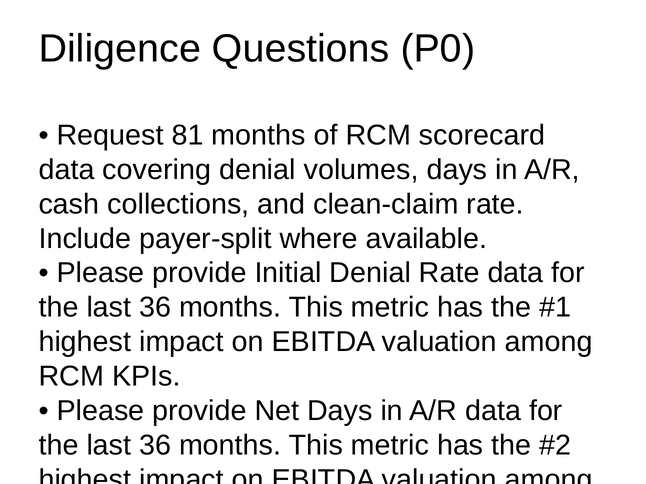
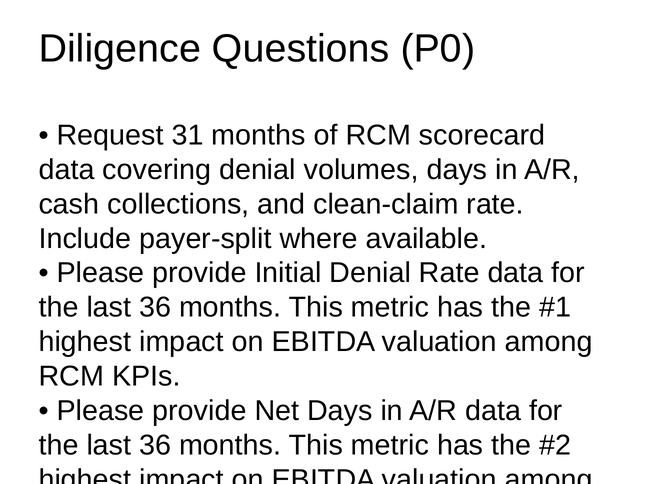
81: 81 -> 31 (188, 135)
